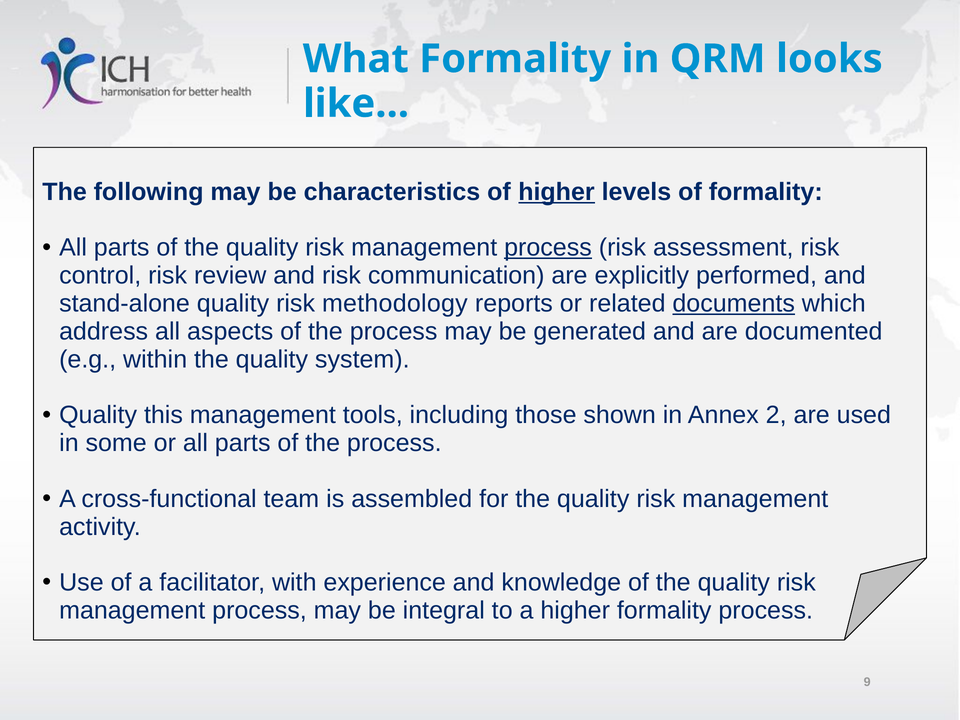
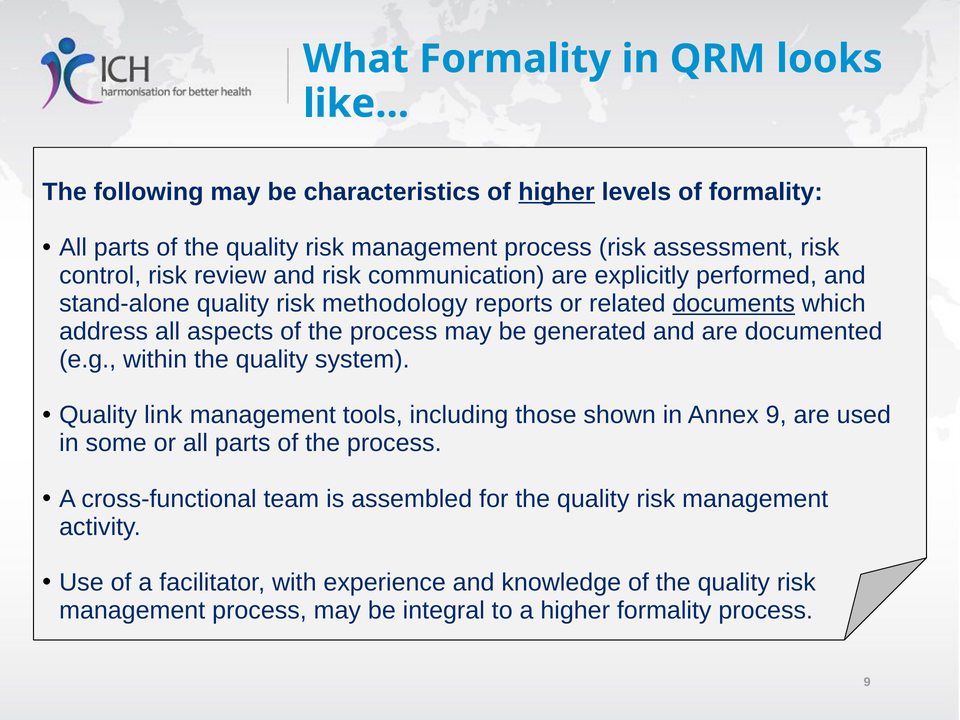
process underline: present -> none (548, 248)
this: this -> link (163, 415)
Annex 2: 2 -> 9 (776, 415)
